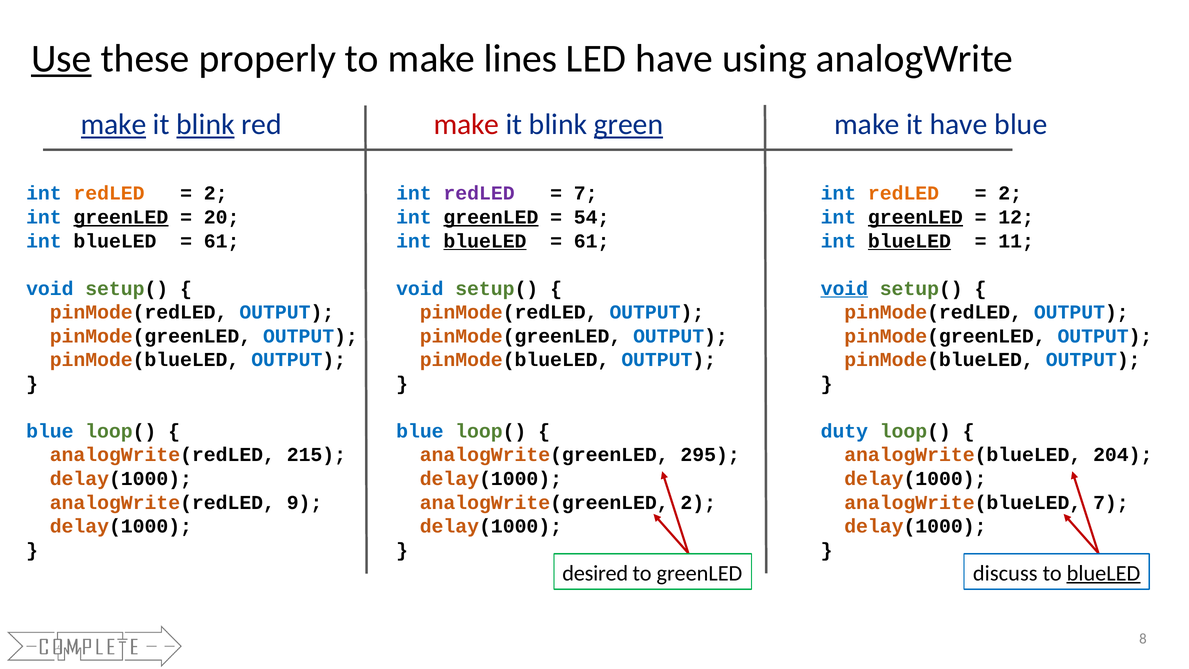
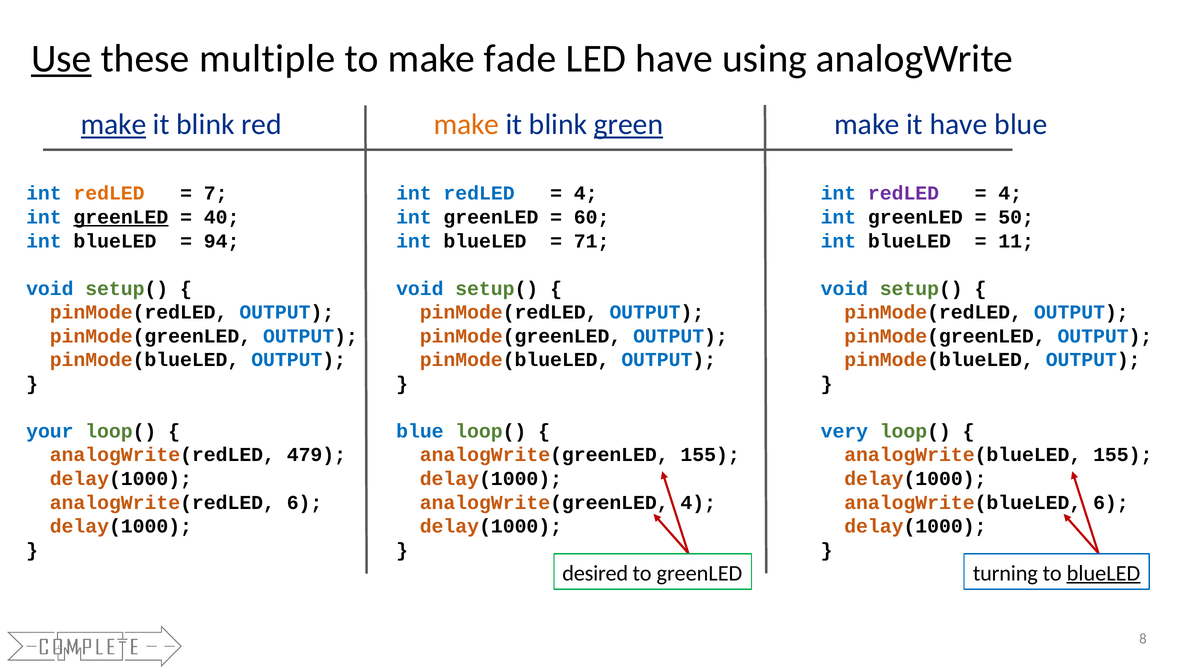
properly: properly -> multiple (267, 59)
lines: lines -> fade (520, 59)
blink underline: present -> none (205, 125)
make colour: red -> orange (466, 125)
2: 2 -> 7 (216, 193)
redLED colour: purple -> blue (479, 193)
7: 7 -> 4 (586, 193)
redLED colour: orange -> purple (904, 193)
2: 2 -> 4 (1010, 193)
20: 20 -> 40 (222, 217)
greenLED underline: present -> none (491, 217)
54: 54 -> 60 (592, 217)
greenLED underline: present -> none (915, 217)
12: 12 -> 50 (1016, 217)
61: 61 -> 94 (222, 241)
blueLED underline: present -> none (485, 241)
61: 61 -> 71 (592, 241)
blueLED underline: present -> none (909, 241)
void underline: present -> none (844, 288)
blue: blue -> your (50, 431)
duty: duty -> very (844, 431)
215: 215 -> 479 (316, 455)
analogWrite(greenLED 295: 295 -> 155 (710, 455)
analogWrite(blueLED 204: 204 -> 155 (1123, 455)
analogWrite(redLED 9: 9 -> 6 (305, 502)
analogWrite(greenLED 2: 2 -> 4 (698, 502)
analogWrite(blueLED 7: 7 -> 6 (1111, 502)
discuss: discuss -> turning (1005, 573)
